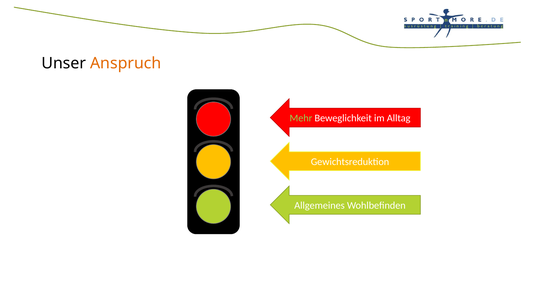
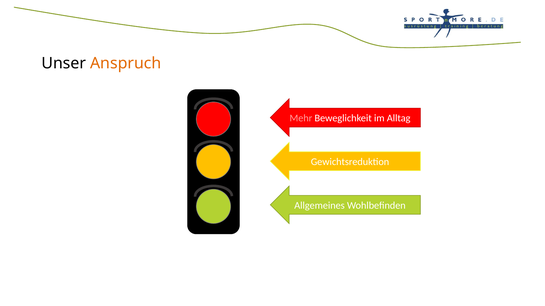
Mehr colour: light green -> pink (301, 118)
